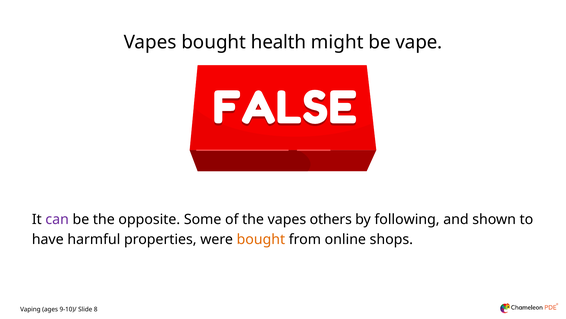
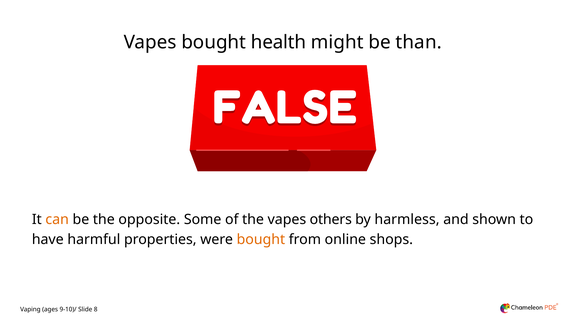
vape: vape -> than (419, 42)
can colour: purple -> orange (57, 219)
following: following -> harmless (407, 219)
